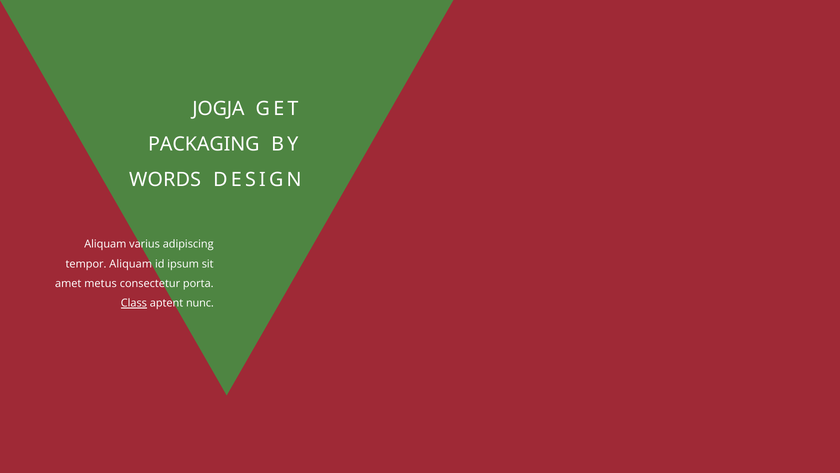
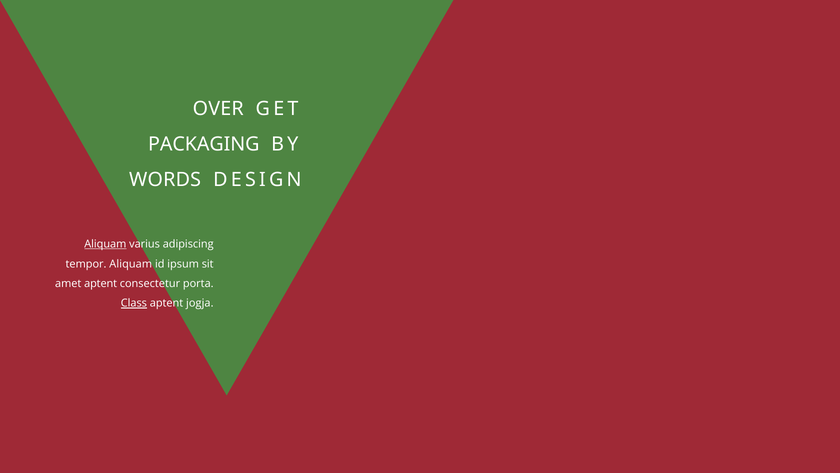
JOGJA: JOGJA -> OVER (218, 109)
Aliquam underline: none -> present (105, 244)
amet metus: metus -> aptent (101, 283)
nunc: nunc -> jogja (200, 303)
